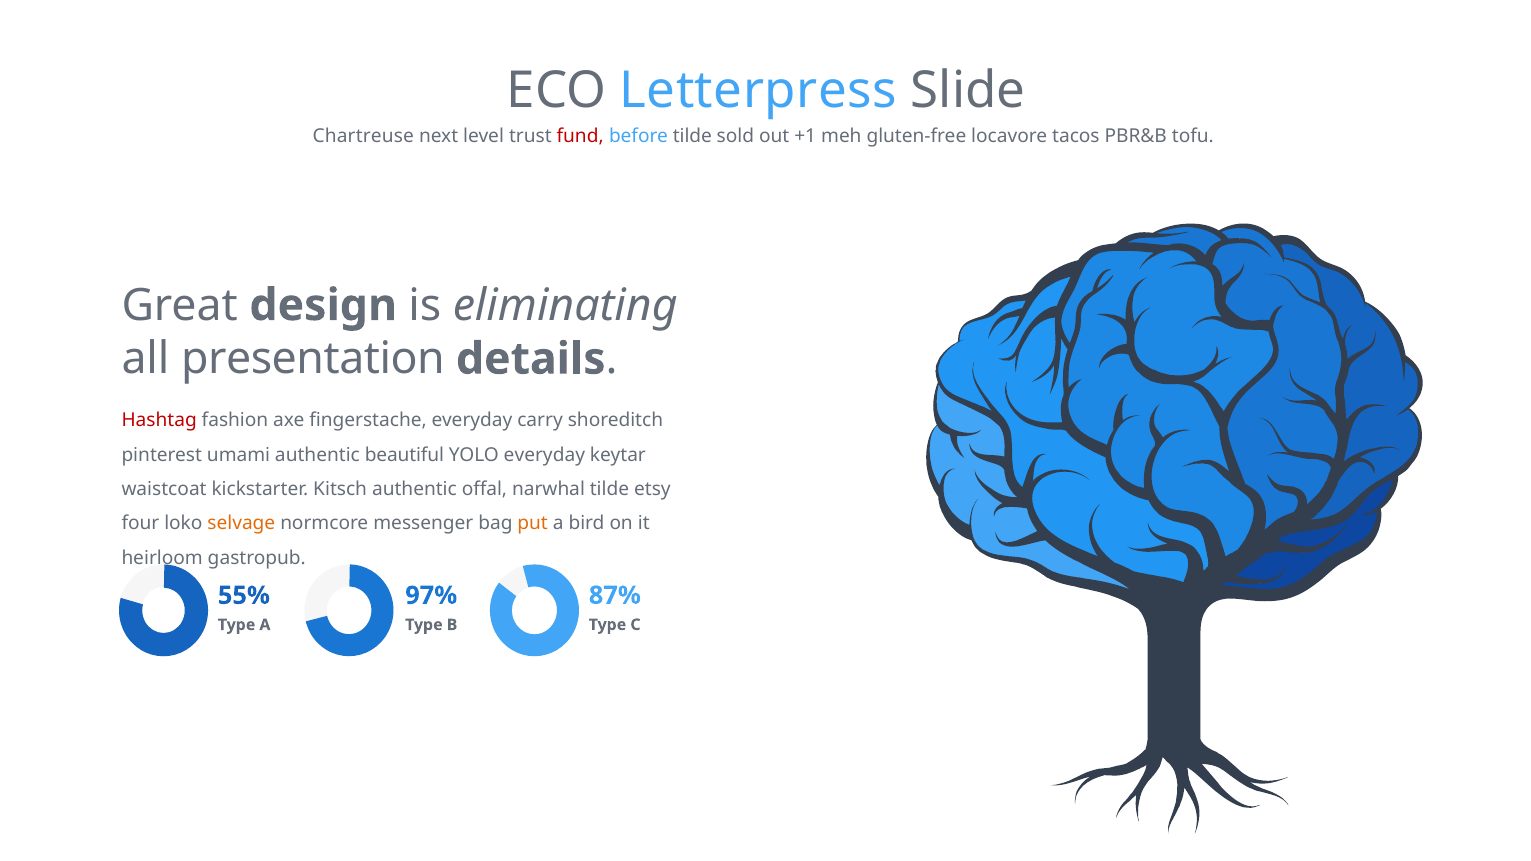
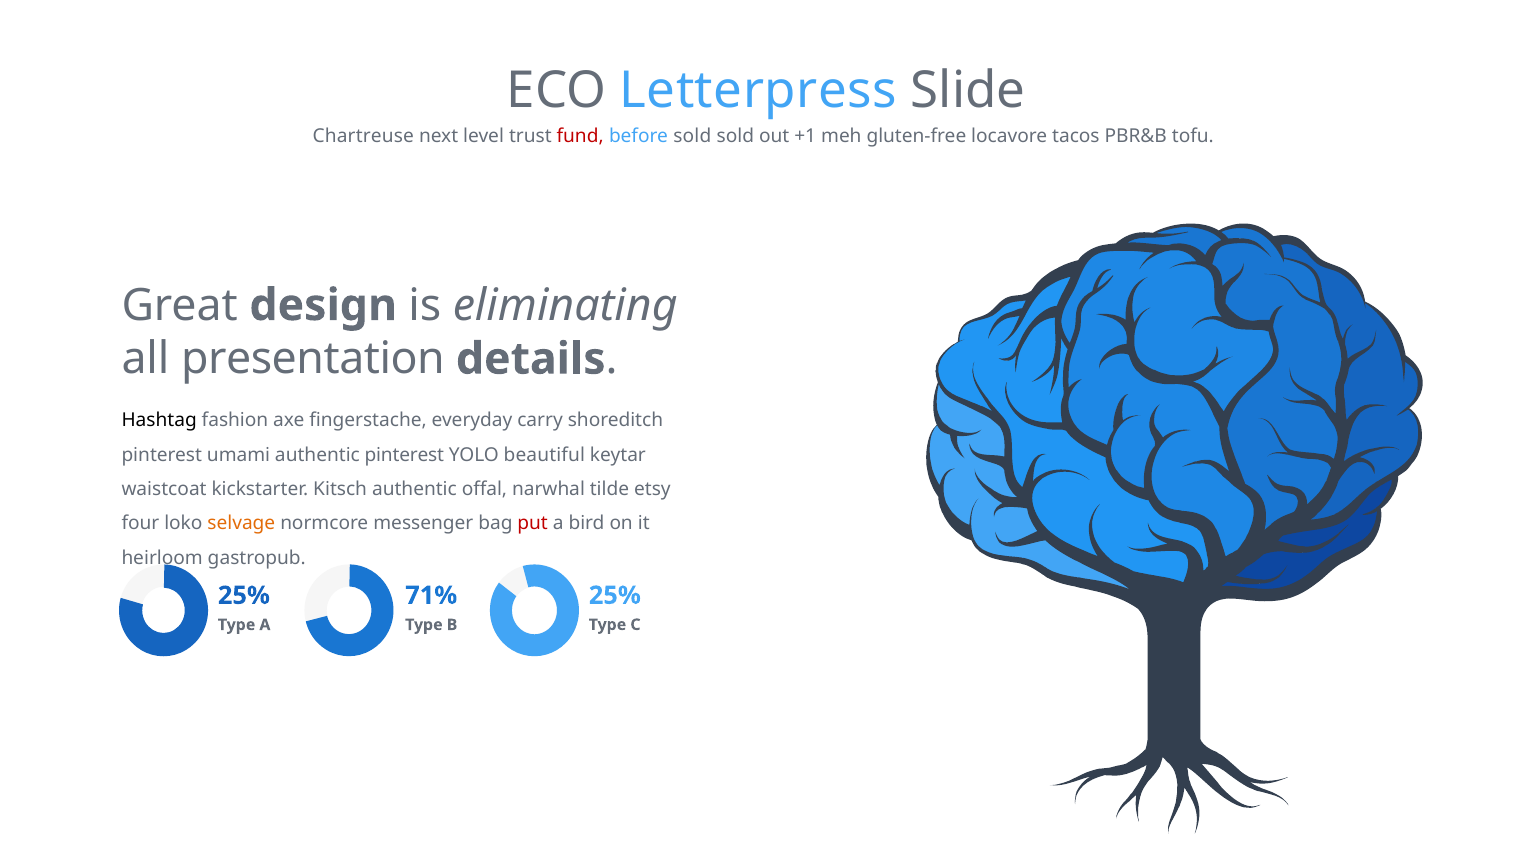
before tilde: tilde -> sold (692, 136)
Hashtag colour: red -> black (159, 420)
authentic beautiful: beautiful -> pinterest (404, 455)
YOLO everyday: everyday -> beautiful (544, 455)
put colour: orange -> red (533, 524)
87%: 87% -> 25% (615, 596)
55%: 55% -> 25% (244, 596)
97%: 97% -> 71% (431, 596)
